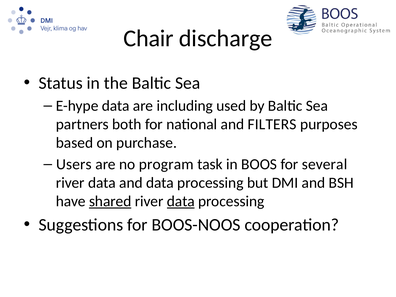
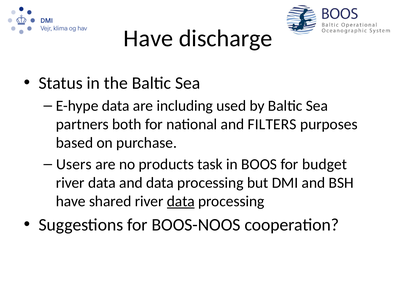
Chair: Chair -> Have (148, 38)
program: program -> products (166, 164)
several: several -> budget (325, 164)
shared underline: present -> none (110, 201)
